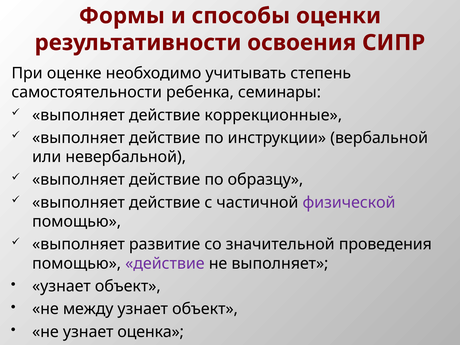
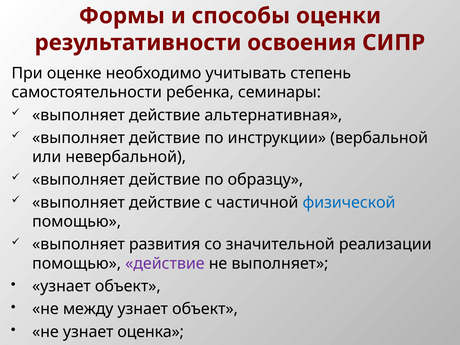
коррекционные: коррекционные -> альтернативная (273, 115)
физической colour: purple -> blue (349, 202)
развитие: развитие -> развития (165, 244)
проведения: проведения -> реализации (385, 244)
